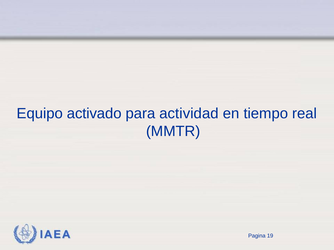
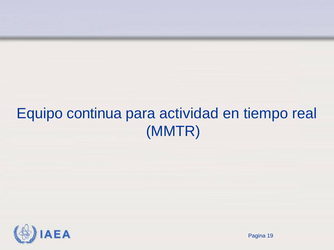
activado: activado -> continua (94, 114)
